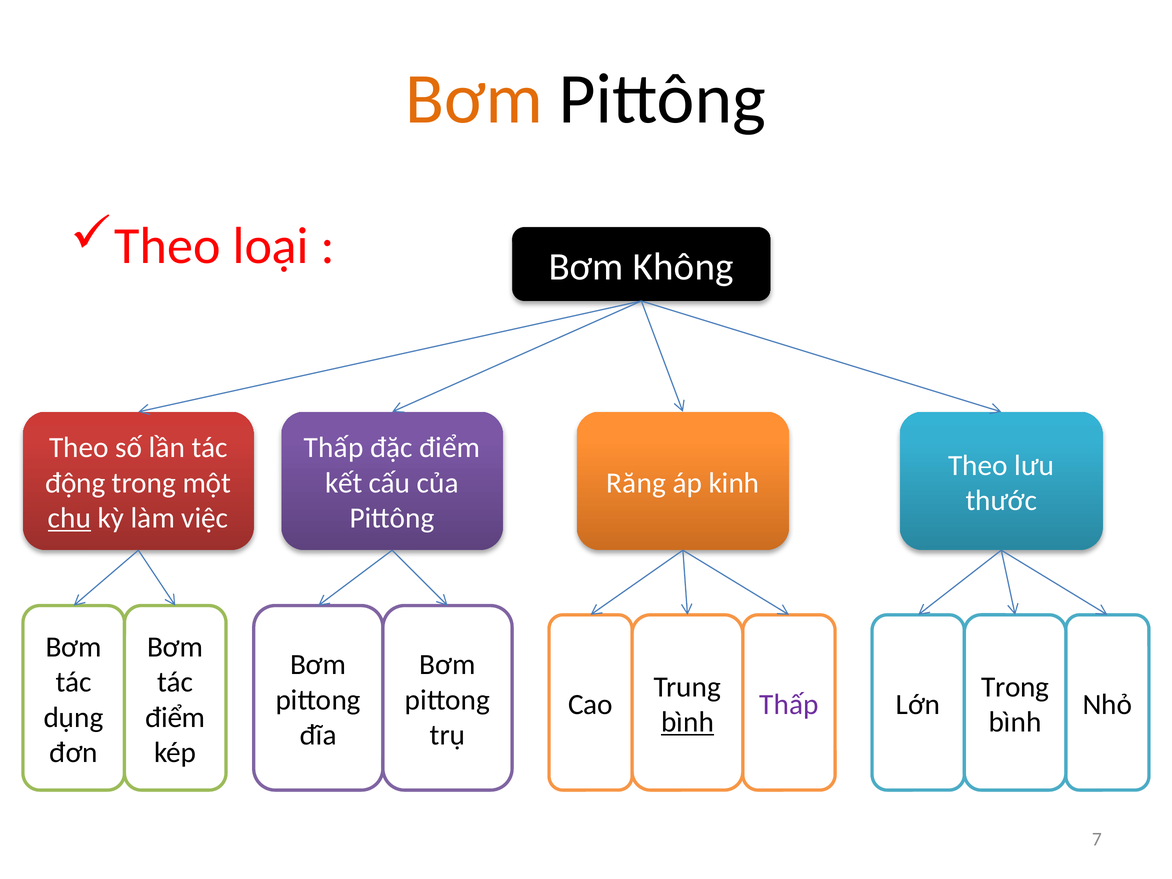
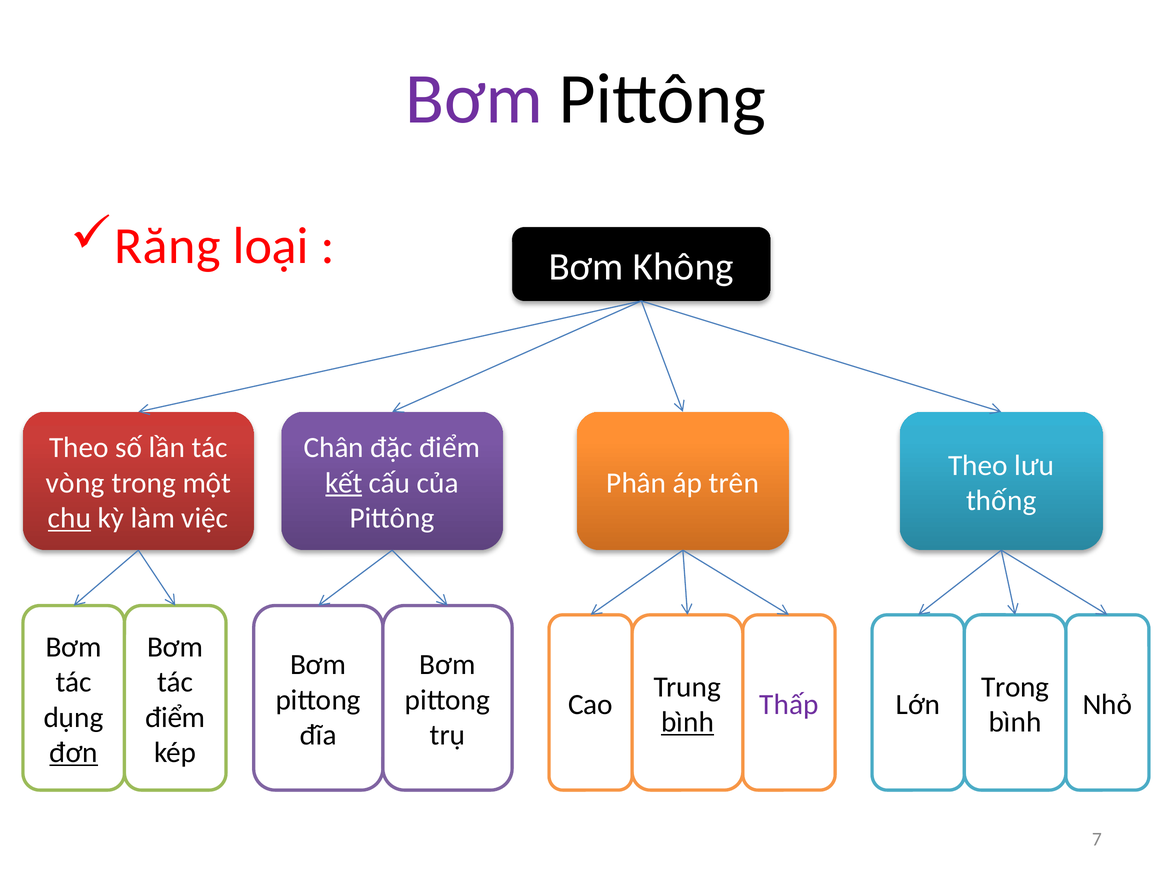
Bơm colour: orange -> purple (474, 99)
Theo: Theo -> Răng (167, 246)
Thấp: Thấp -> Chân (334, 448)
động: động -> vòng (75, 483)
kết underline: none -> present (344, 483)
Răng: Răng -> Phân (636, 483)
kinh: kinh -> trên (734, 483)
thước: thước -> thống (1001, 501)
đơn underline: none -> present (74, 753)
